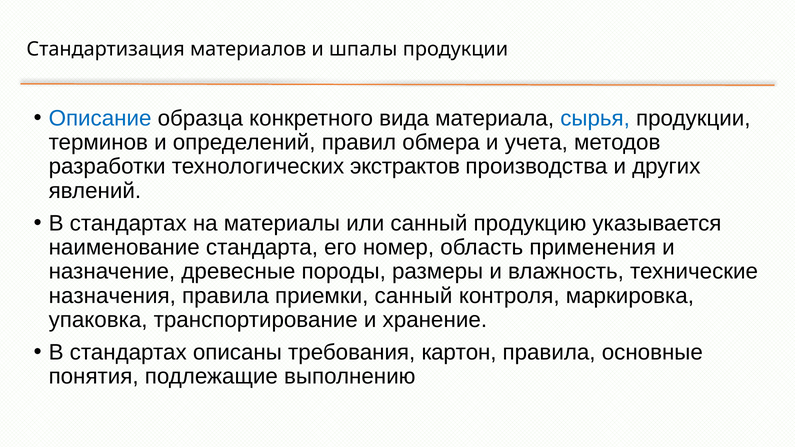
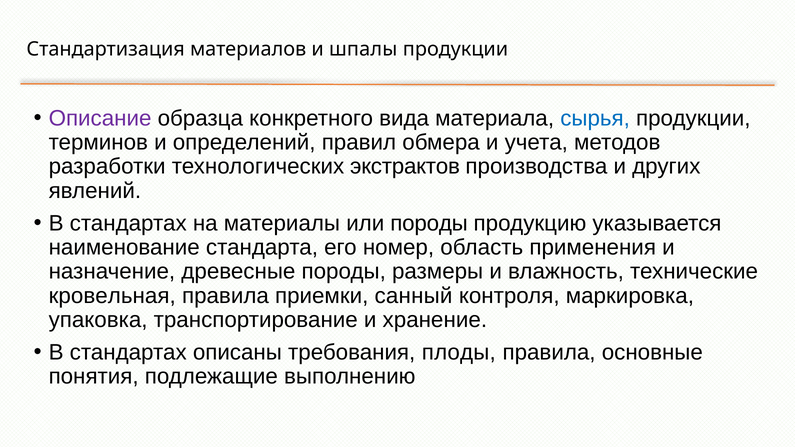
Описание colour: blue -> purple (100, 118)
или санный: санный -> породы (429, 223)
назначения: назначения -> кровельная (112, 296)
картон: картон -> плоды (459, 352)
